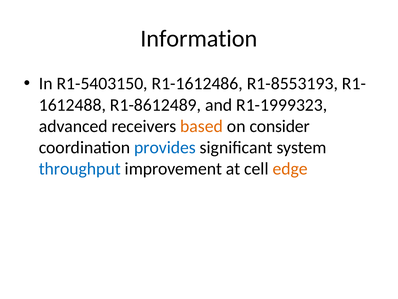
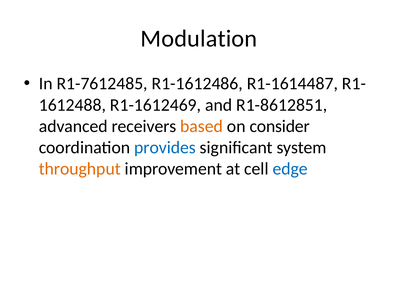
Information: Information -> Modulation (199, 39)
R1-5403150: R1-5403150 -> R1-7612485 (102, 84)
R1-8553193: R1-8553193 -> R1-1614487 (292, 84)
R1-8612489: R1-8612489 -> R1-1612469 (156, 105)
R1-1999323: R1-1999323 -> R1-8612851 (282, 105)
throughput colour: blue -> orange (80, 168)
edge colour: orange -> blue (290, 168)
